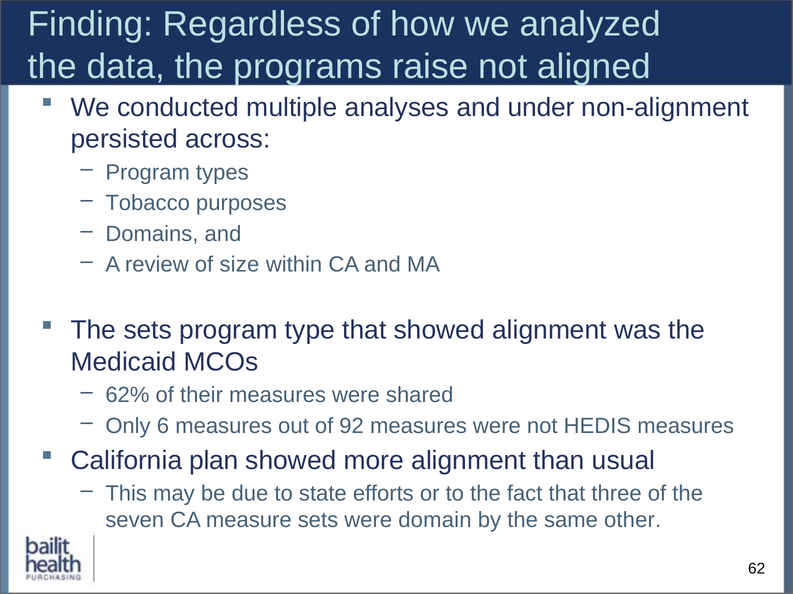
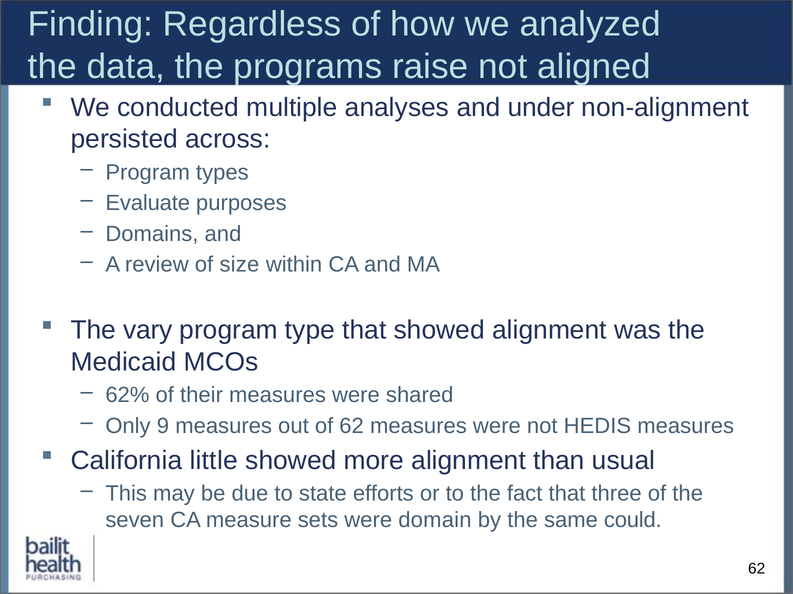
Tobacco: Tobacco -> Evaluate (148, 203)
The sets: sets -> vary (148, 331)
6: 6 -> 9 (163, 426)
of 92: 92 -> 62 (352, 426)
plan: plan -> little (214, 461)
other: other -> could (633, 521)
